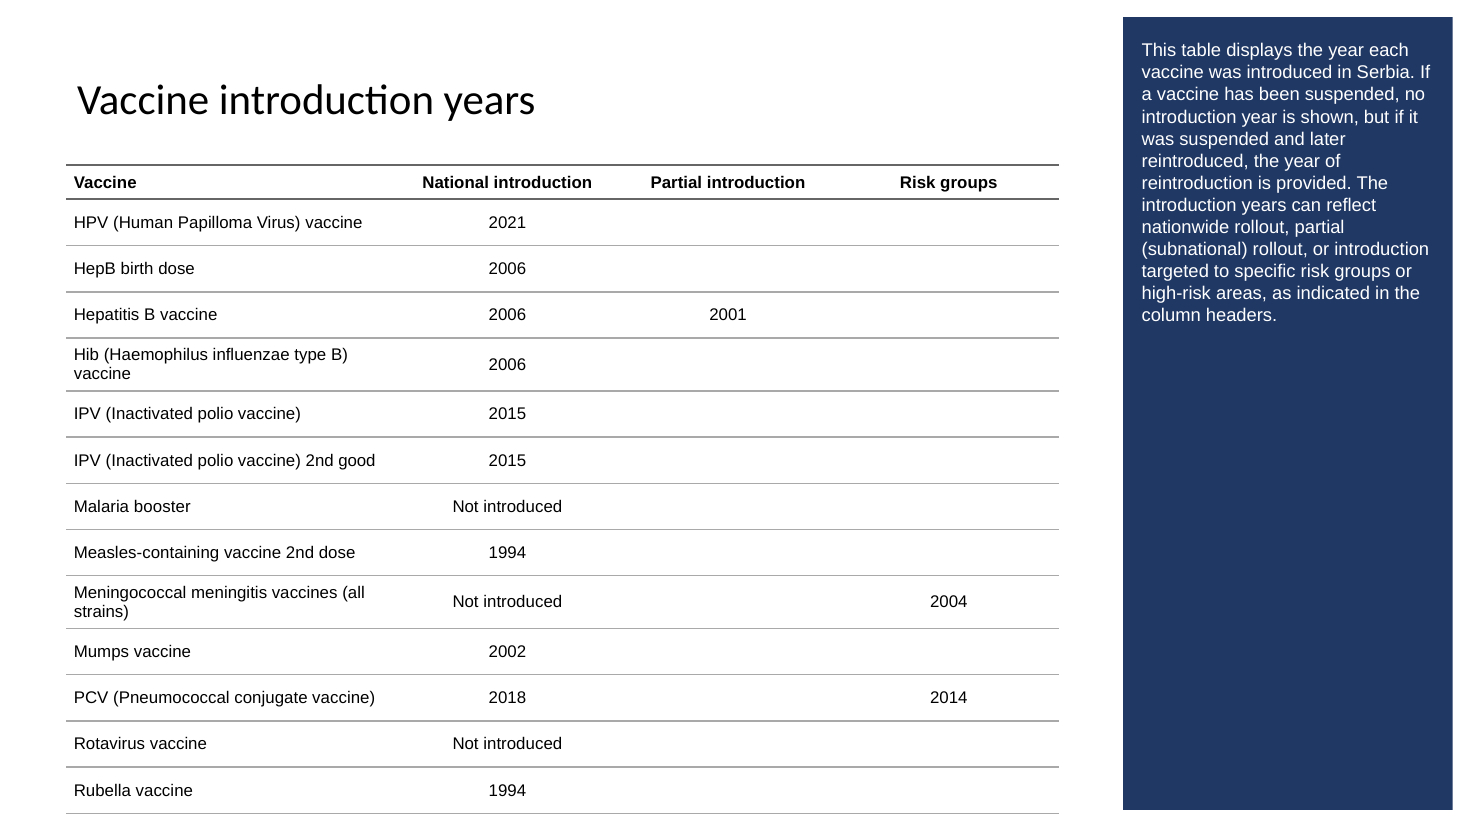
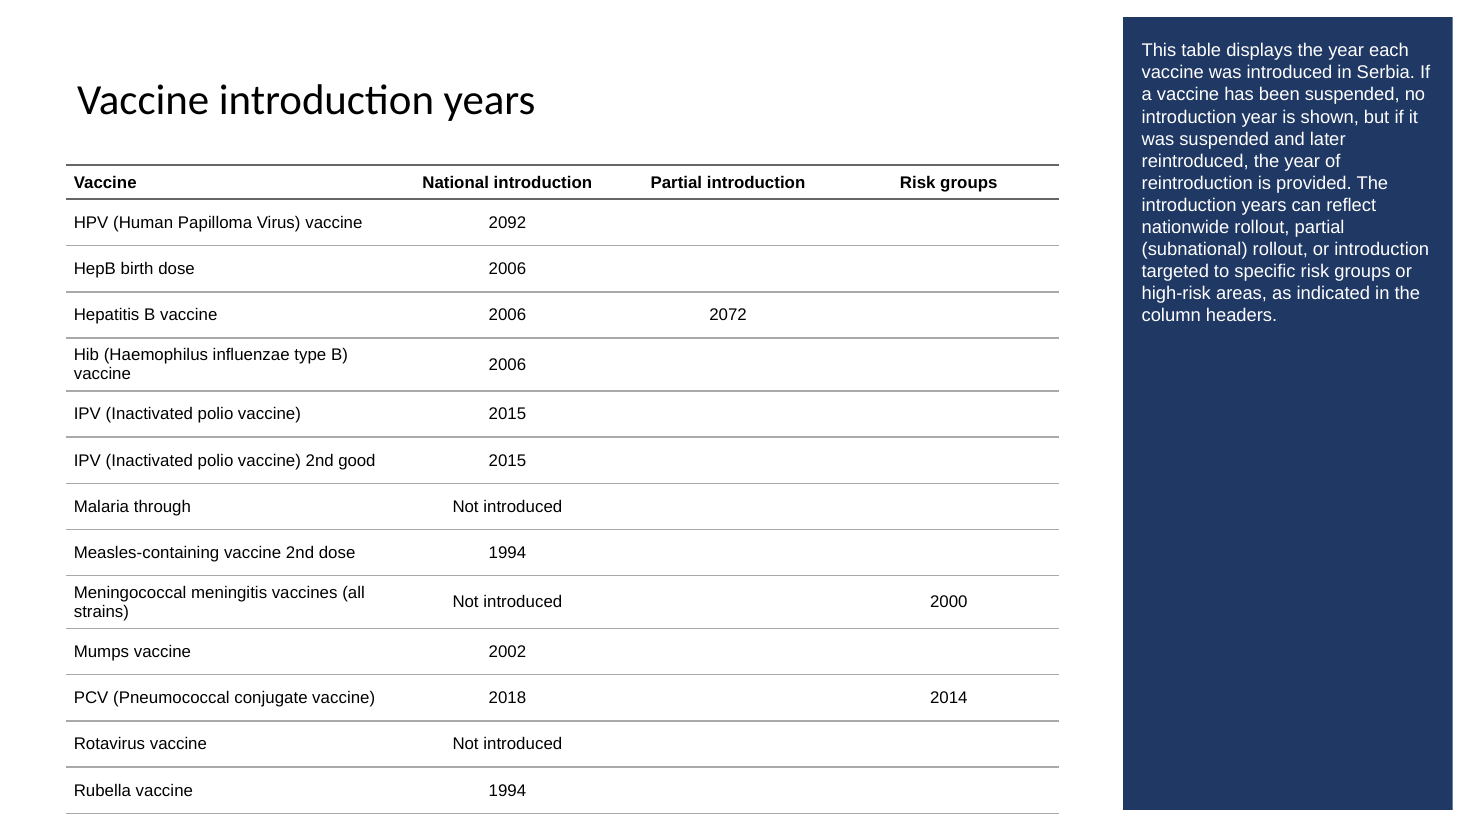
2021: 2021 -> 2092 (507, 223)
2001: 2001 -> 2072 (728, 315)
booster: booster -> through (162, 507)
2004: 2004 -> 2000 (949, 603)
